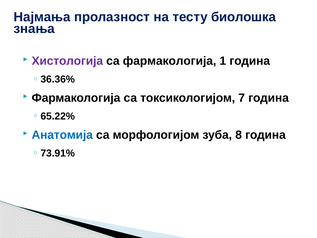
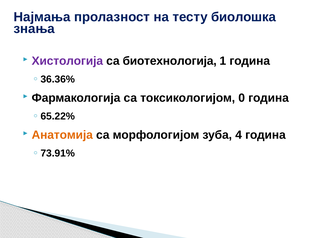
са фармакологија: фармакологија -> биотехнологија (170, 61)
7: 7 -> 0 (242, 98)
Анатомија colour: blue -> orange (62, 135)
8: 8 -> 4 (239, 135)
